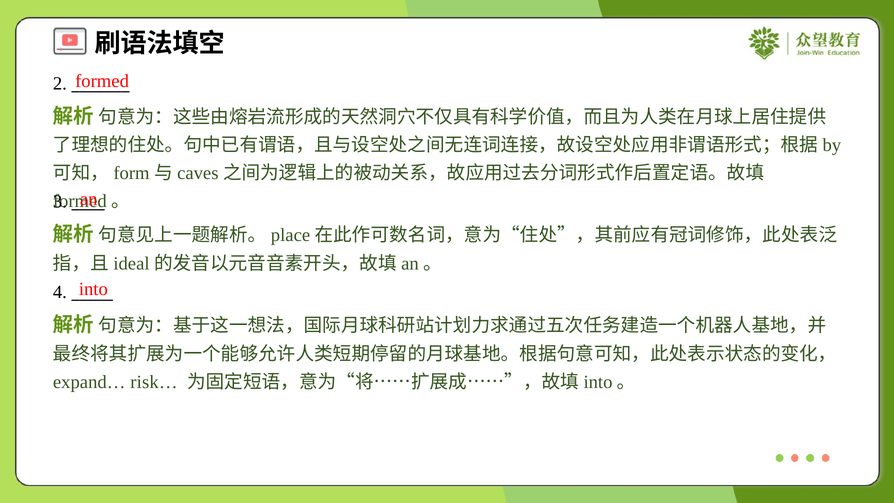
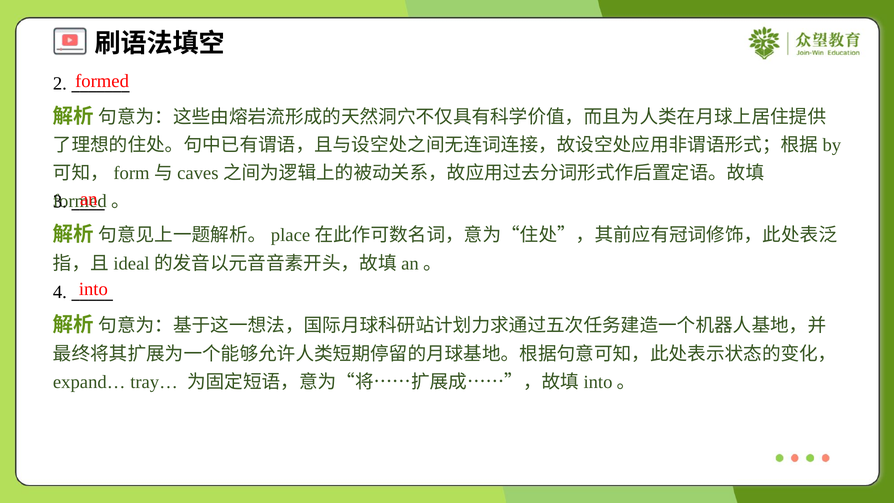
risk…: risk… -> tray… (154, 382)
